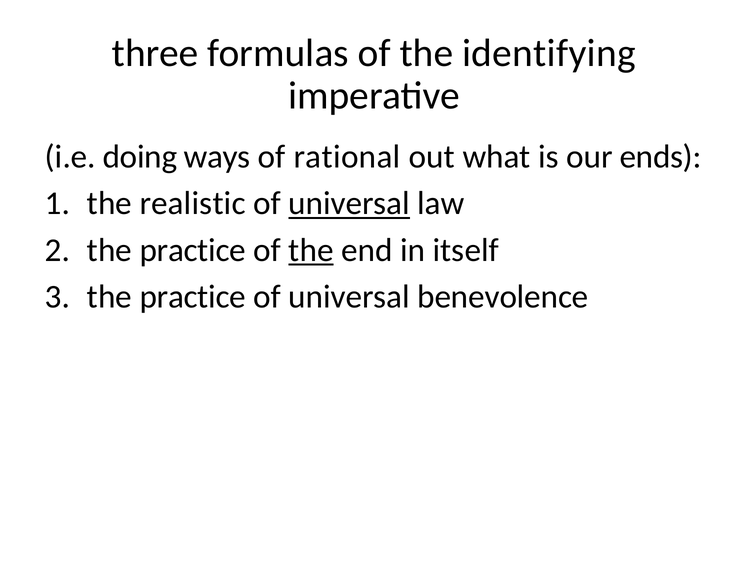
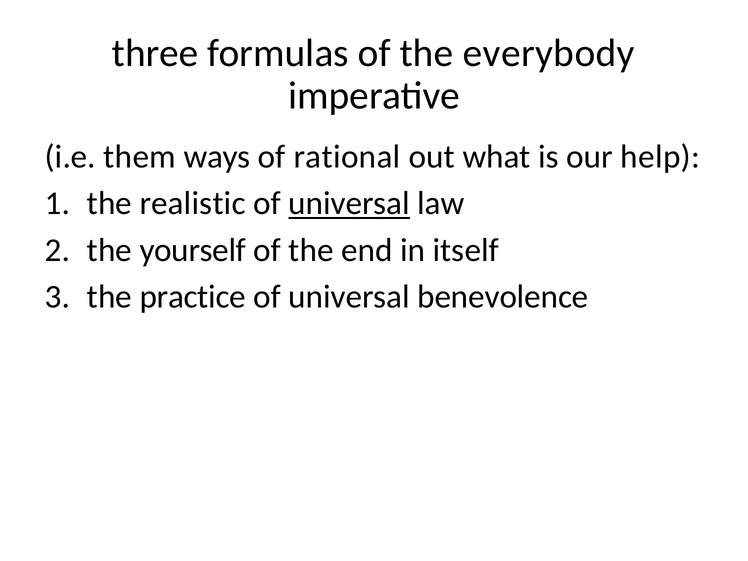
identifying: identifying -> everybody (549, 53)
doing: doing -> them (140, 157)
ends: ends -> help (660, 157)
practice: practice -> yourself (193, 250)
the underline: present -> none (311, 250)
